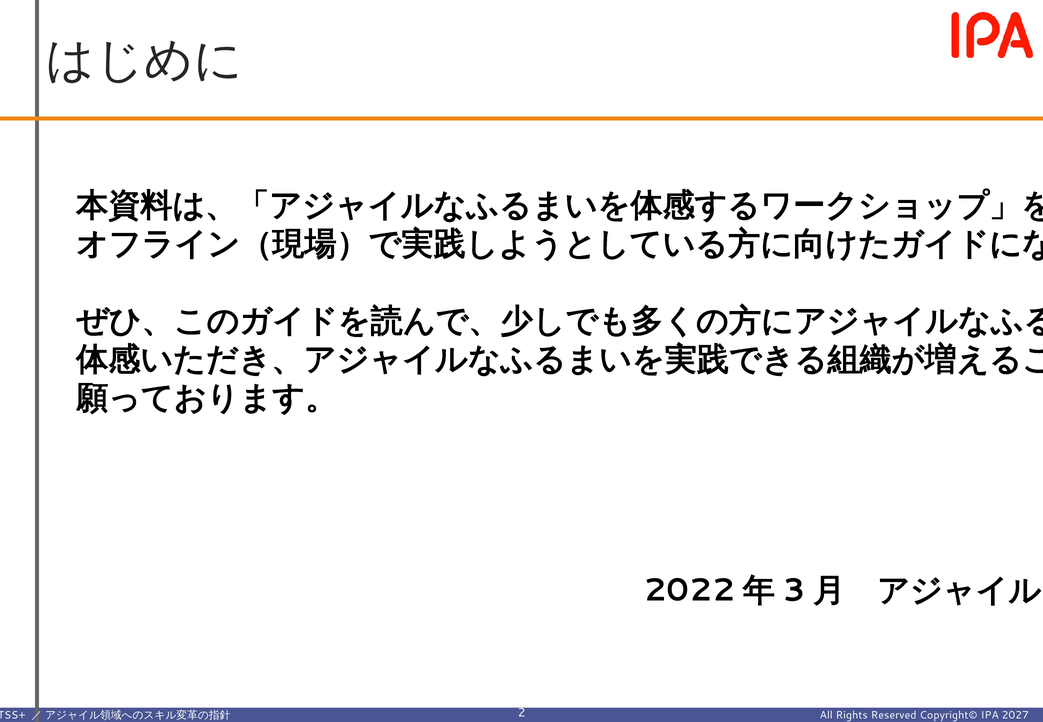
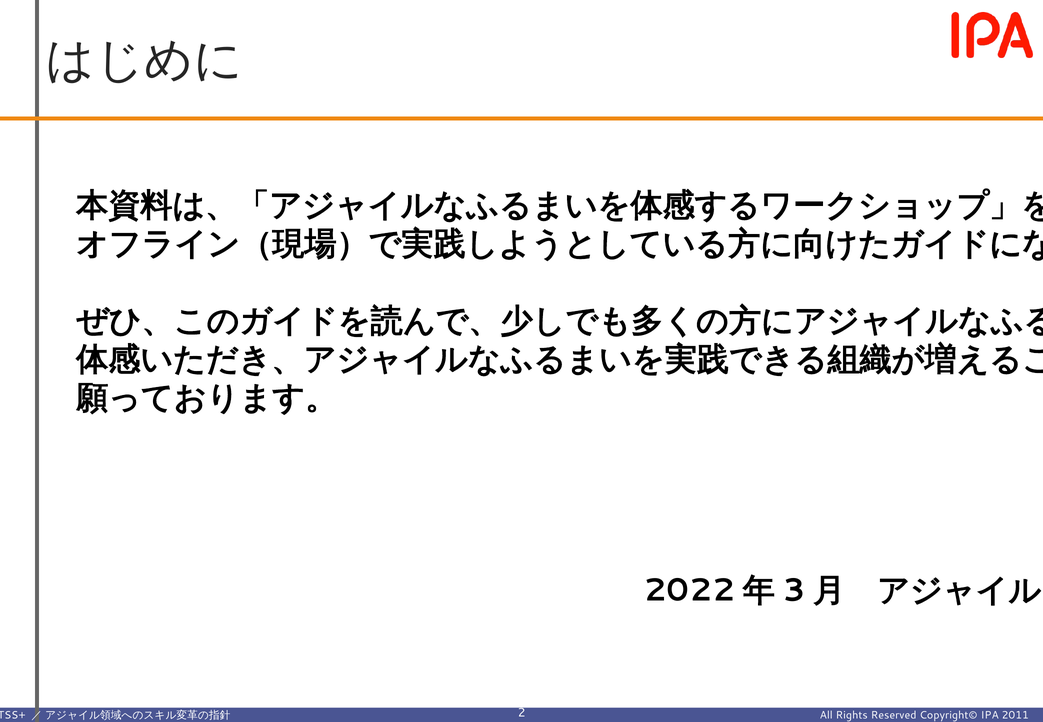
2027: 2027 -> 2011 (1015, 715)
